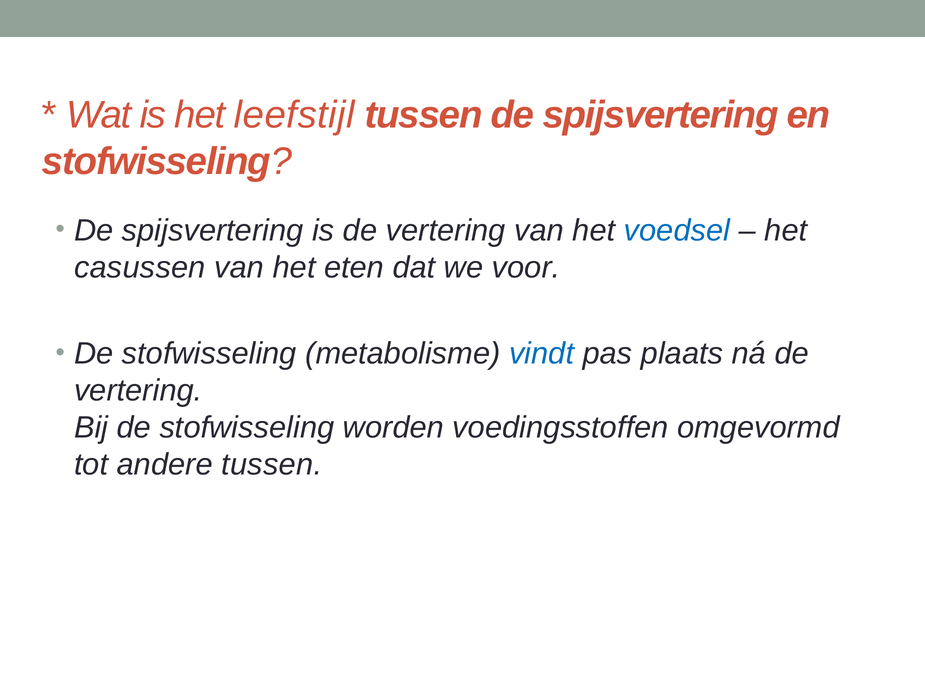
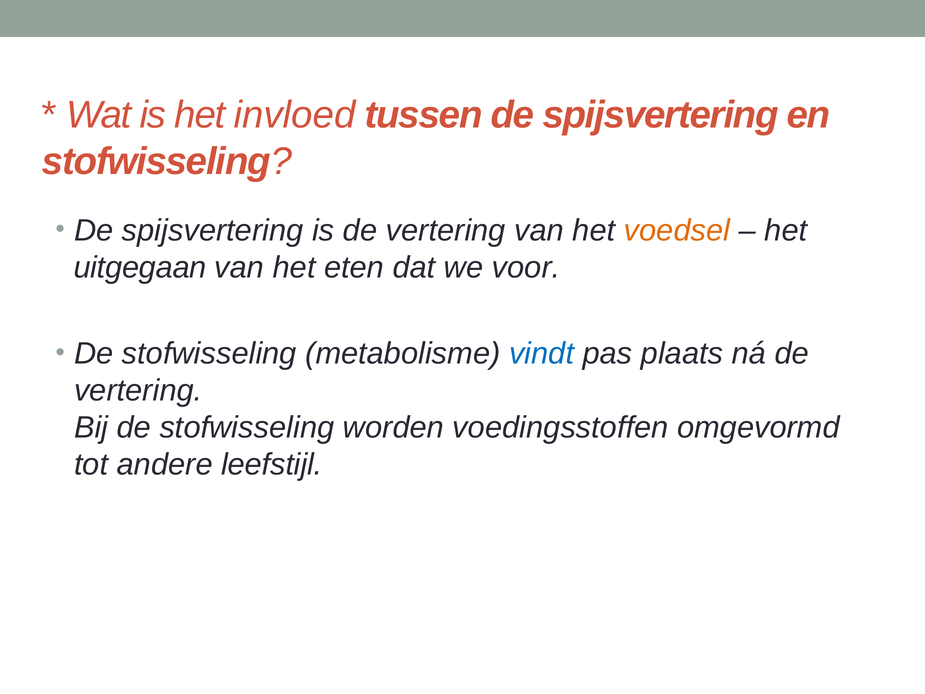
leefstijl: leefstijl -> invloed (295, 115)
voedsel colour: blue -> orange (677, 230)
casussen: casussen -> uitgegaan (140, 267)
andere tussen: tussen -> leefstijl (272, 465)
